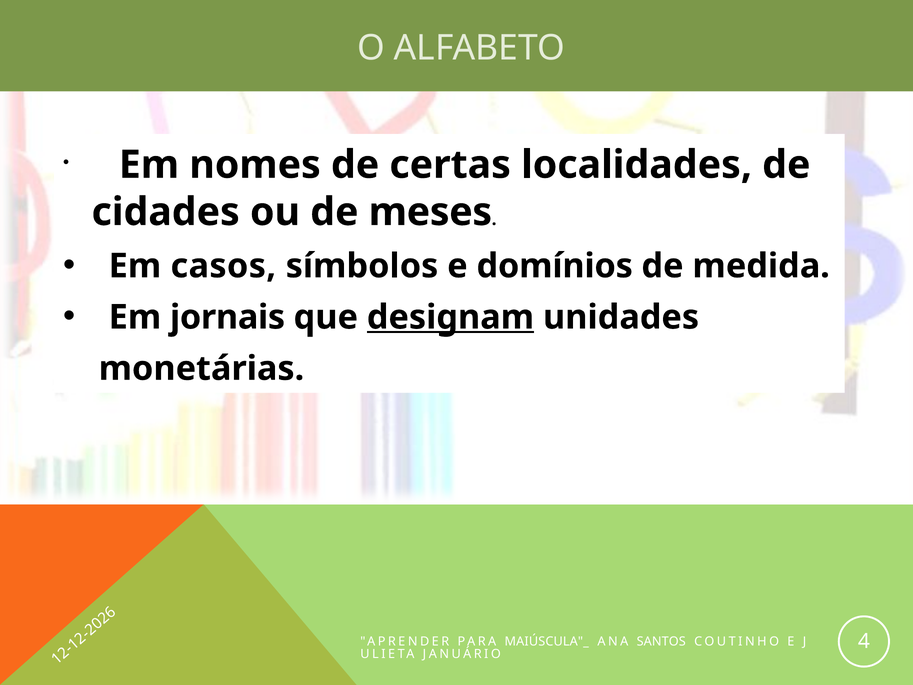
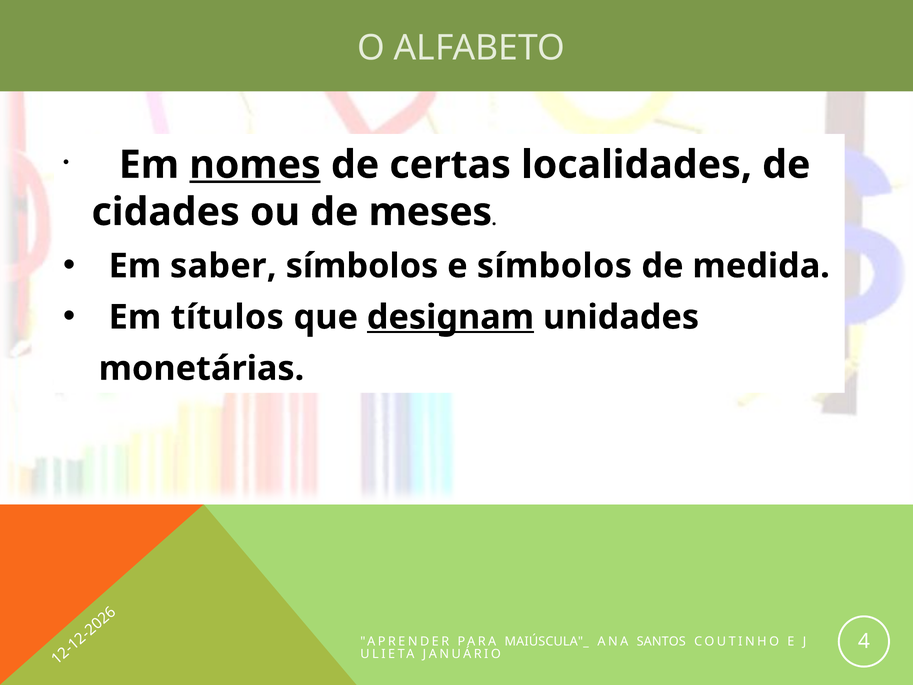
nomes underline: none -> present (255, 165)
casos: casos -> saber (223, 266)
e domínios: domínios -> símbolos (554, 266)
jornais: jornais -> títulos (227, 317)
